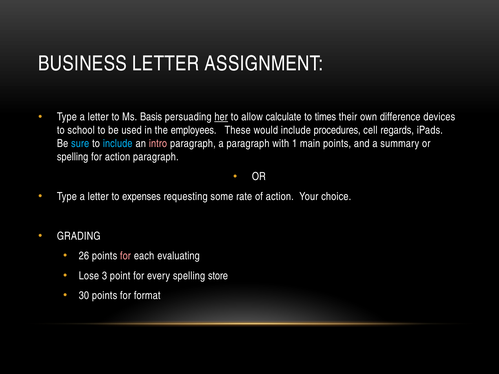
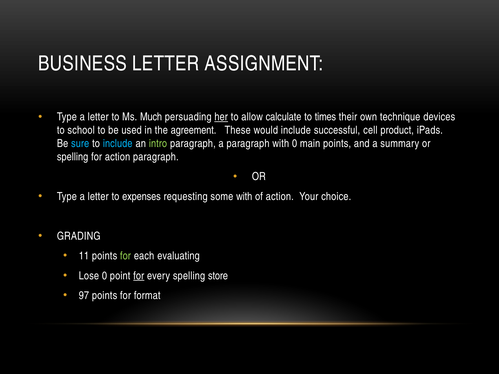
Basis: Basis -> Much (151, 117)
difference: difference -> technique (400, 117)
employees: employees -> agreement (194, 130)
procedures: procedures -> successful (337, 130)
regards: regards -> product (397, 130)
intro colour: pink -> light green (158, 144)
with 1: 1 -> 0 (295, 144)
some rate: rate -> with (244, 197)
26: 26 -> 11 (84, 256)
for colour: pink -> light green (125, 256)
Lose 3: 3 -> 0 (104, 276)
for underline: none -> present (139, 276)
30: 30 -> 97 (84, 296)
